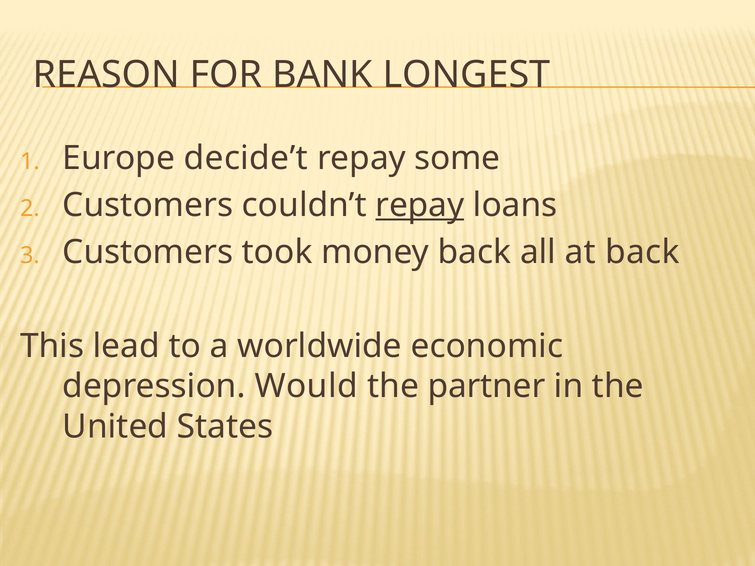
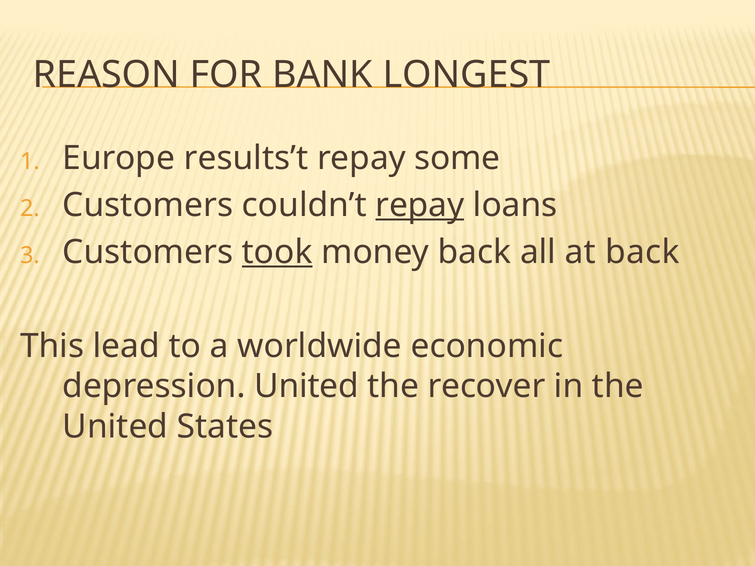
decide’t: decide’t -> results’t (246, 158)
took underline: none -> present (277, 252)
depression Would: Would -> United (307, 387)
partner: partner -> recover (487, 387)
